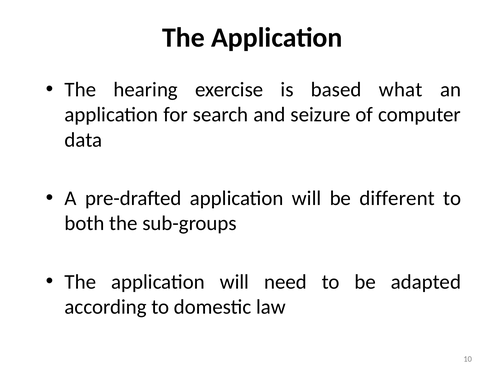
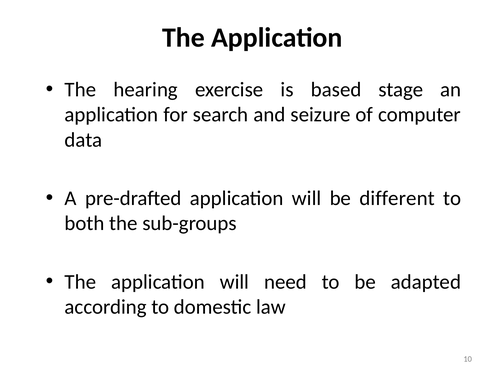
what: what -> stage (401, 90)
